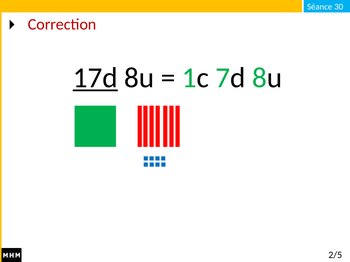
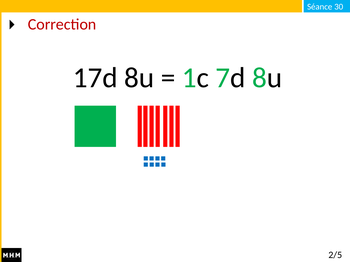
17d underline: present -> none (95, 78)
